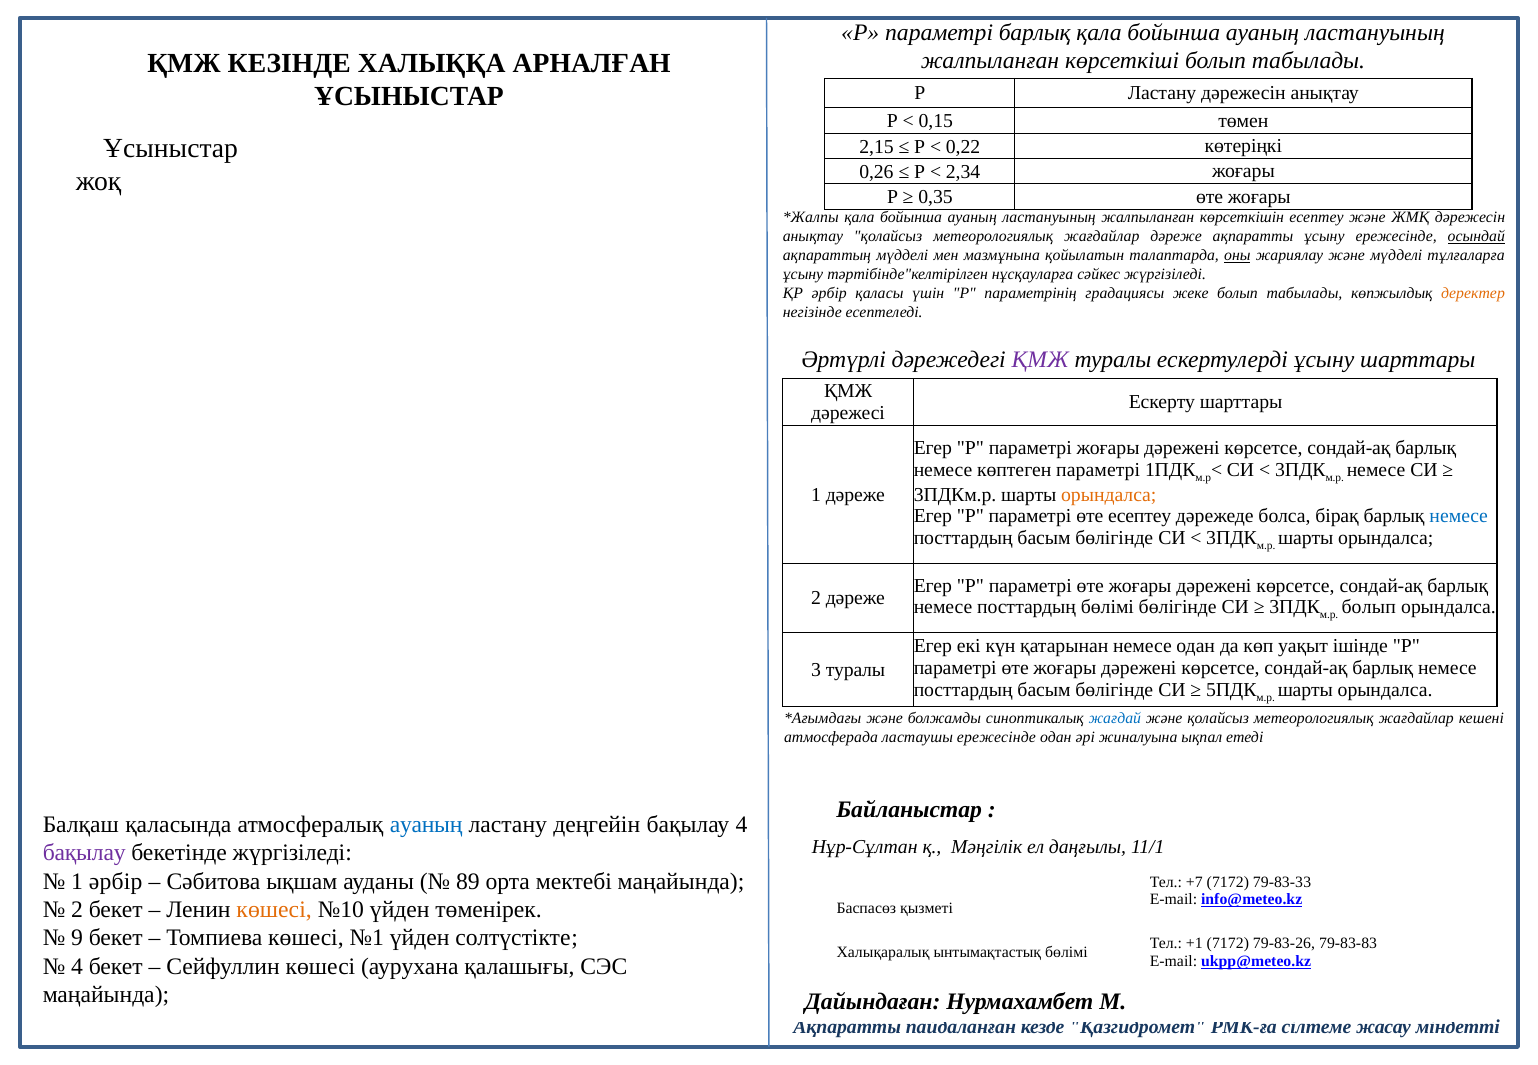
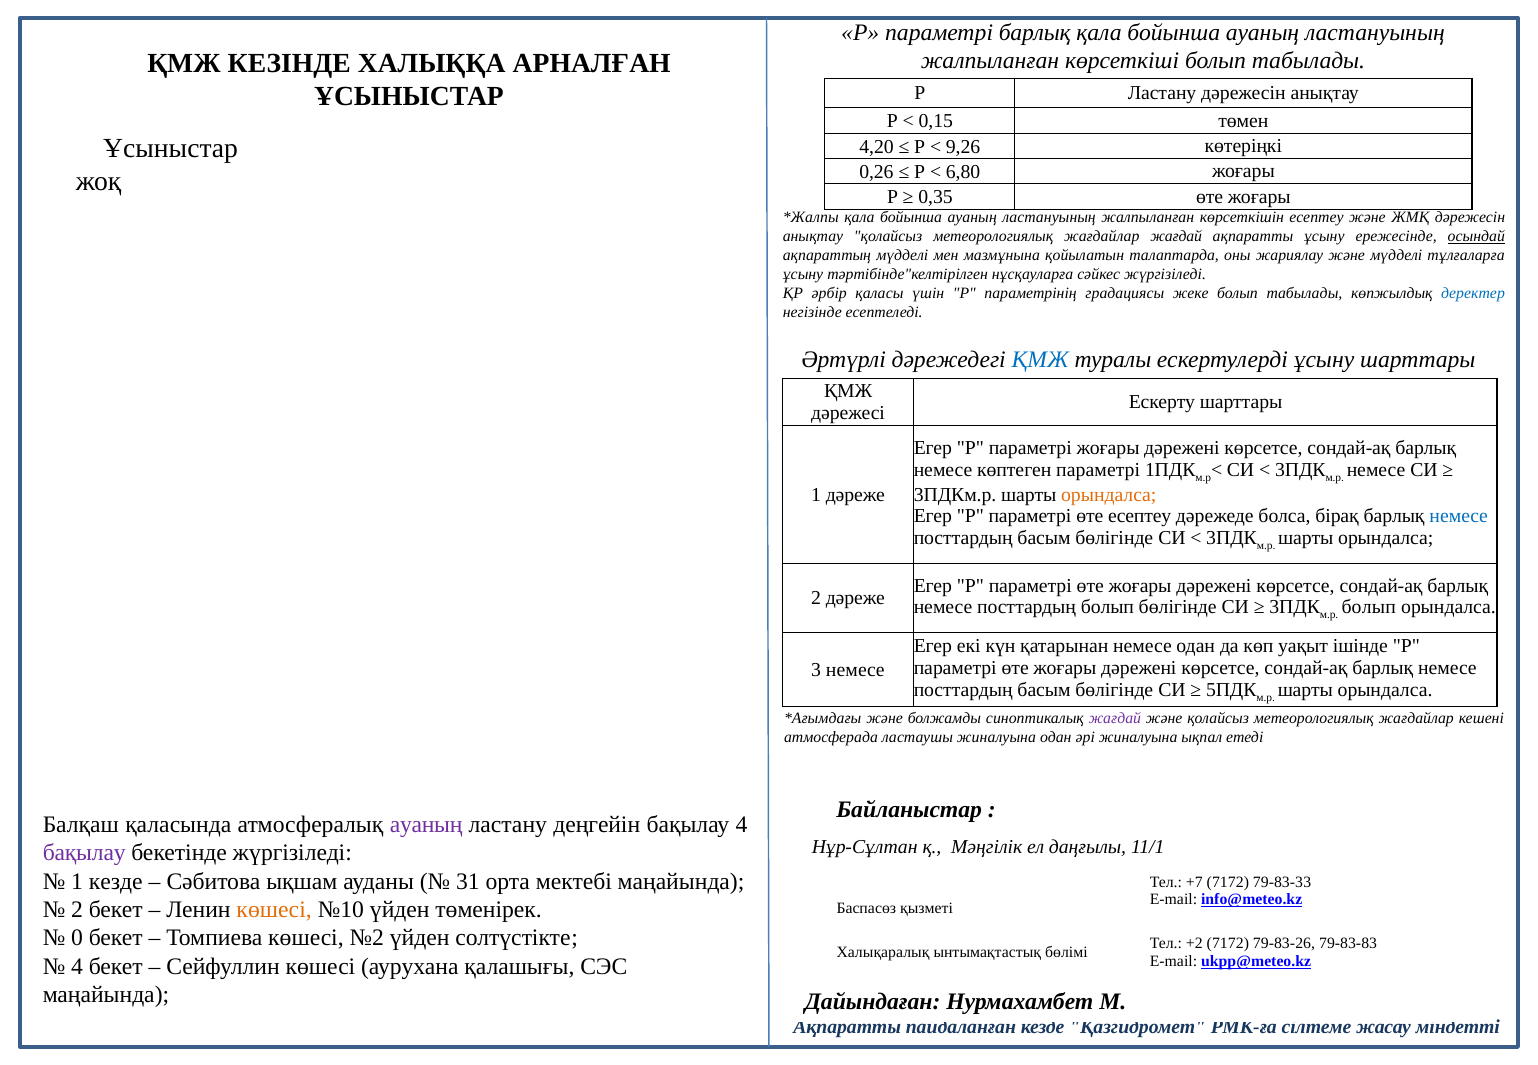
2,15: 2,15 -> 4,20 (877, 147)
0,22: 0,22 -> 9,26 (963, 147)
2,34: 2,34 -> 6,80 (963, 172)
жағдайлар дәреже: дәреже -> жағдай (1176, 236)
оны underline: present -> none (1237, 255)
деректер colour: orange -> blue (1473, 293)
ҚМЖ colour: purple -> blue (1040, 359)
посттардың бөлімі: бөлімі -> болып (1107, 607)
3 туралы: туралы -> немесе (855, 670)
жағдай colour: blue -> purple (1115, 718)
ластаушы ережесінде: ережесінде -> жиналуына (996, 737)
ауаның colour: blue -> purple (426, 824)
1 әрбір: әрбір -> кезде (116, 881)
89: 89 -> 31 (468, 881)
9: 9 -> 0 (77, 938)
№1: №1 -> №2 (367, 938)
+1: +1 -> +2 (1194, 943)
